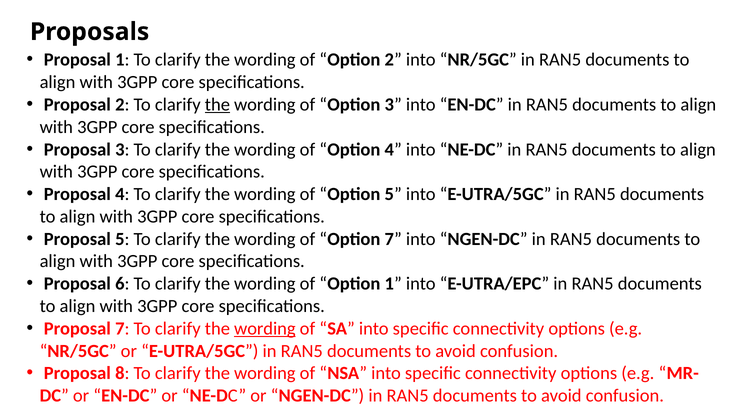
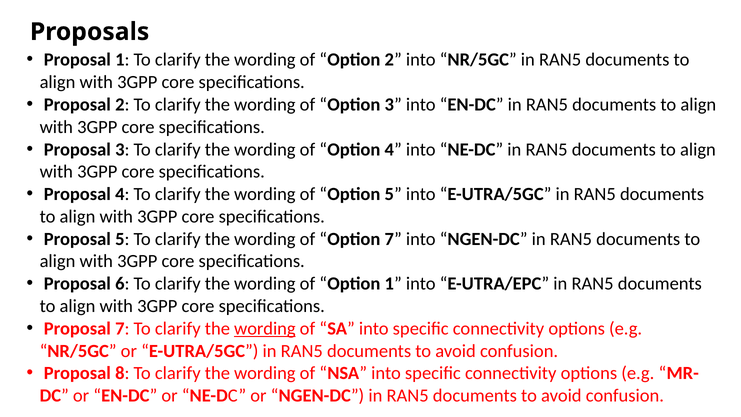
the underline: present -> none (217, 105)
